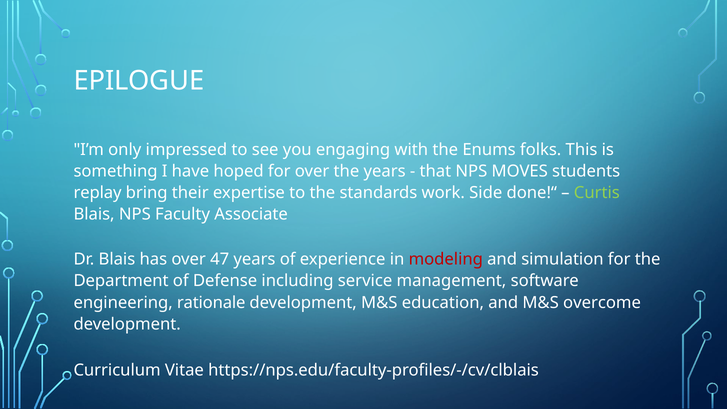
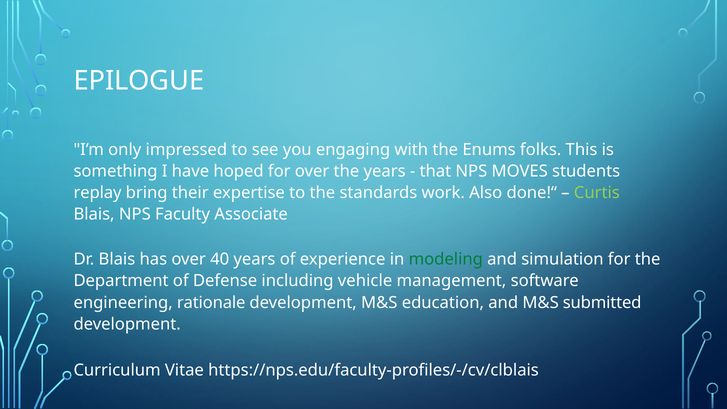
Side: Side -> Also (486, 193)
47: 47 -> 40 (220, 259)
modeling colour: red -> green (446, 259)
service: service -> vehicle (365, 281)
overcome: overcome -> submitted (602, 303)
